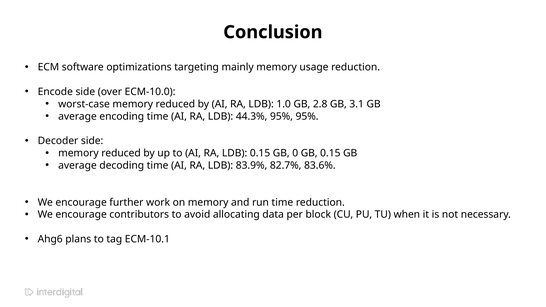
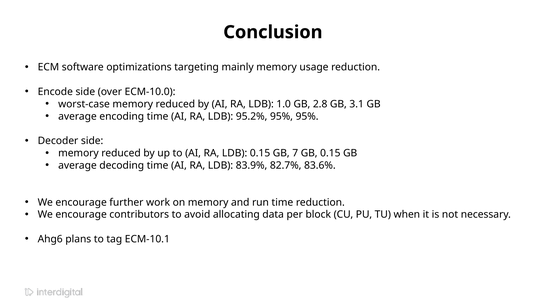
44.3%: 44.3% -> 95.2% (252, 116)
0: 0 -> 7 (295, 153)
